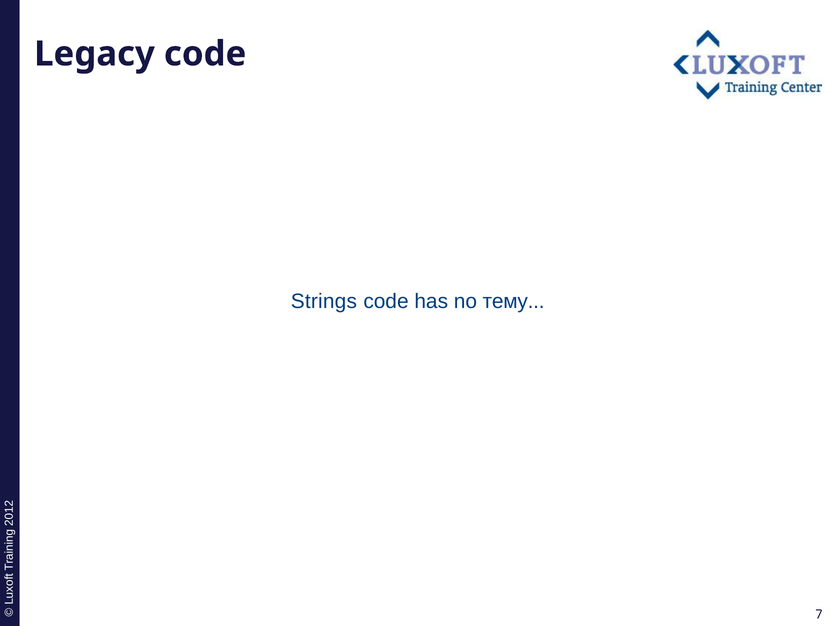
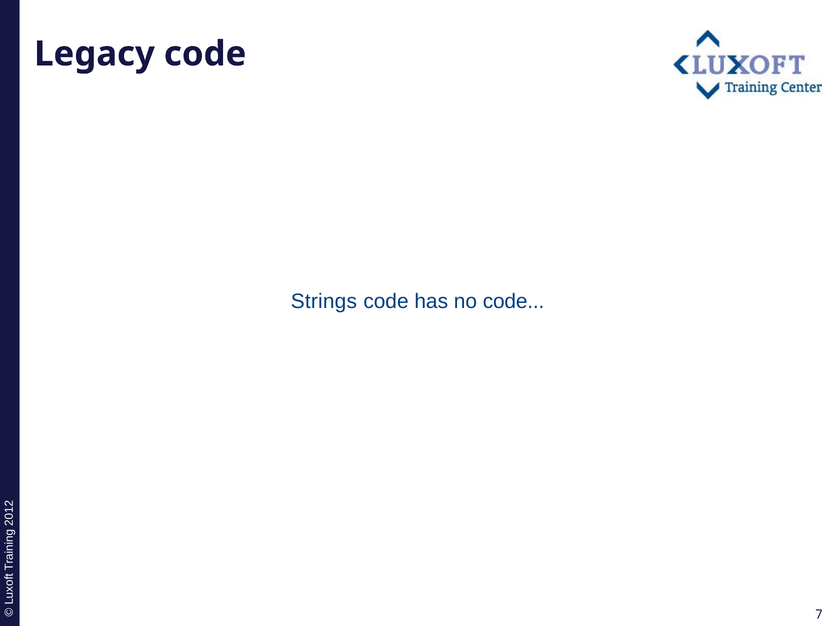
no тему: тему -> code (514, 302)
